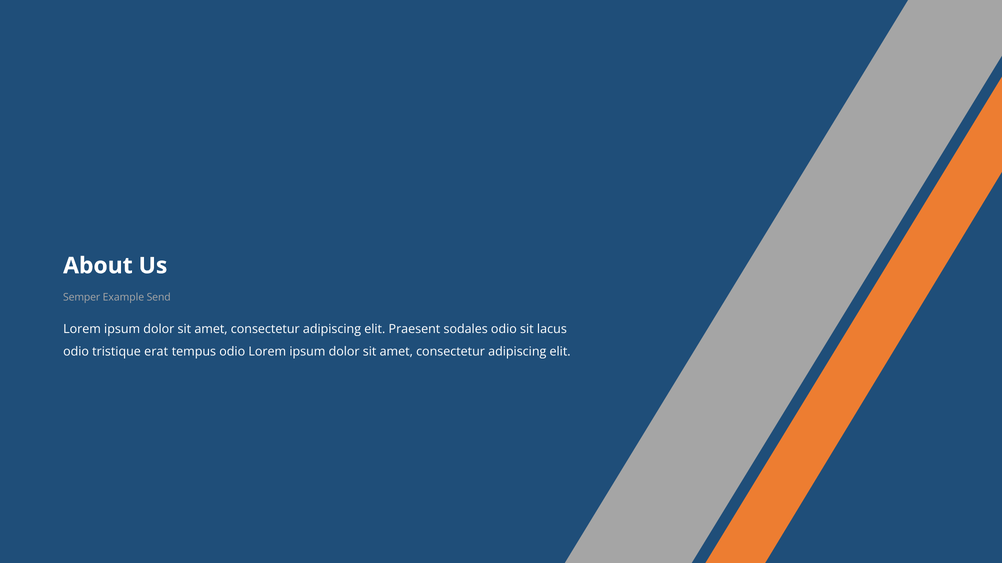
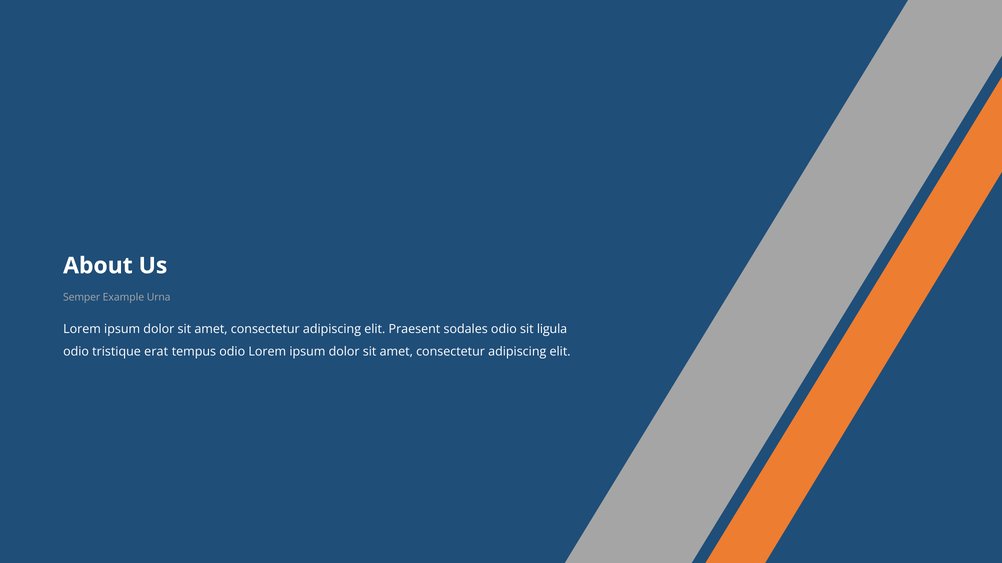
Send: Send -> Urna (159, 298)
lacus: lacus -> ligula (552, 330)
